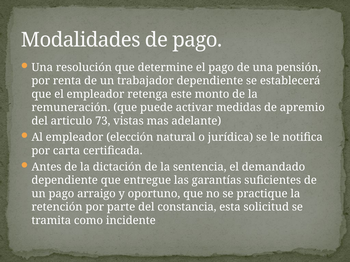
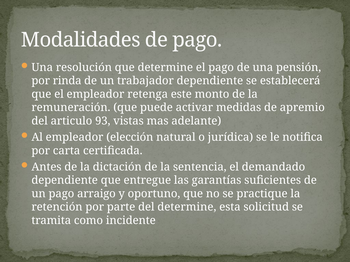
renta: renta -> rinda (67, 81)
73: 73 -> 93 (103, 121)
del constancia: constancia -> determine (187, 207)
